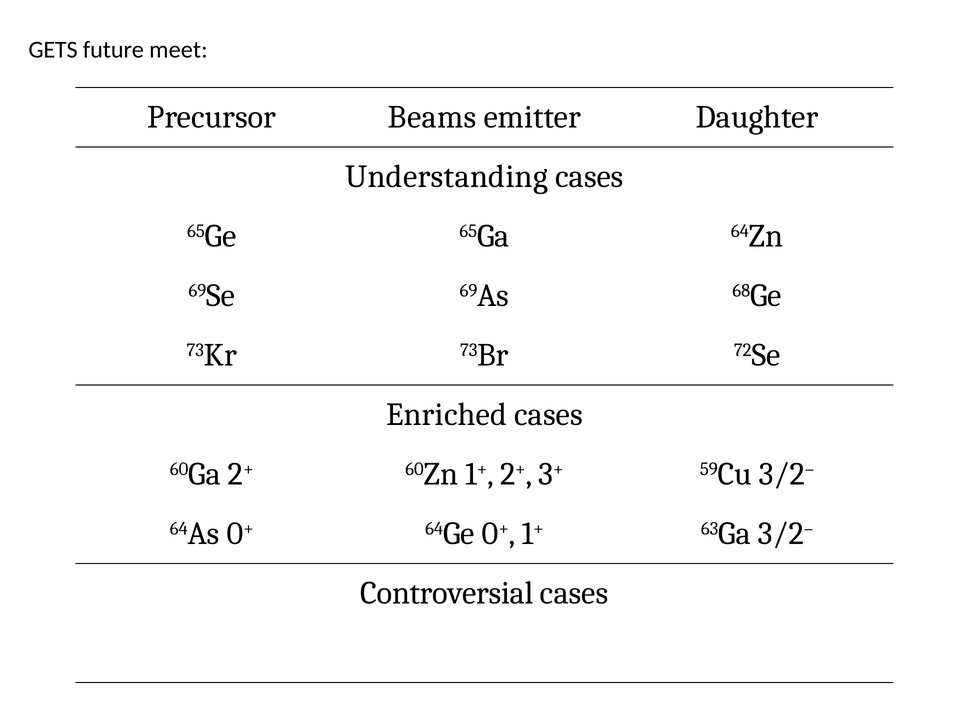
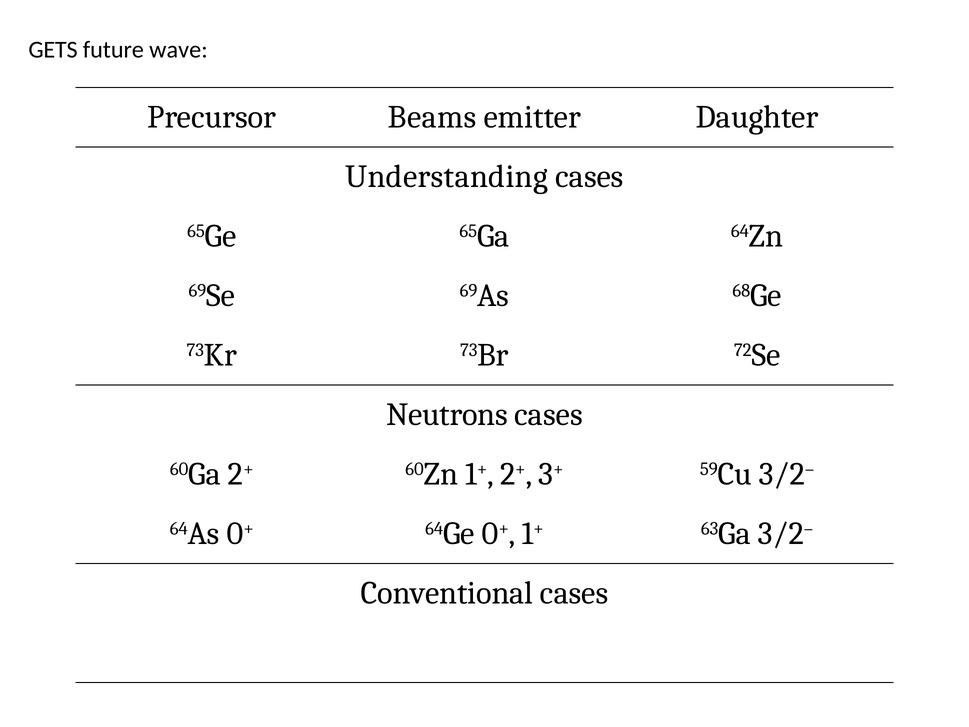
meet: meet -> wave (178, 50)
Enriched: Enriched -> Neutrons (447, 415)
Controversial: Controversial -> Conventional (447, 593)
